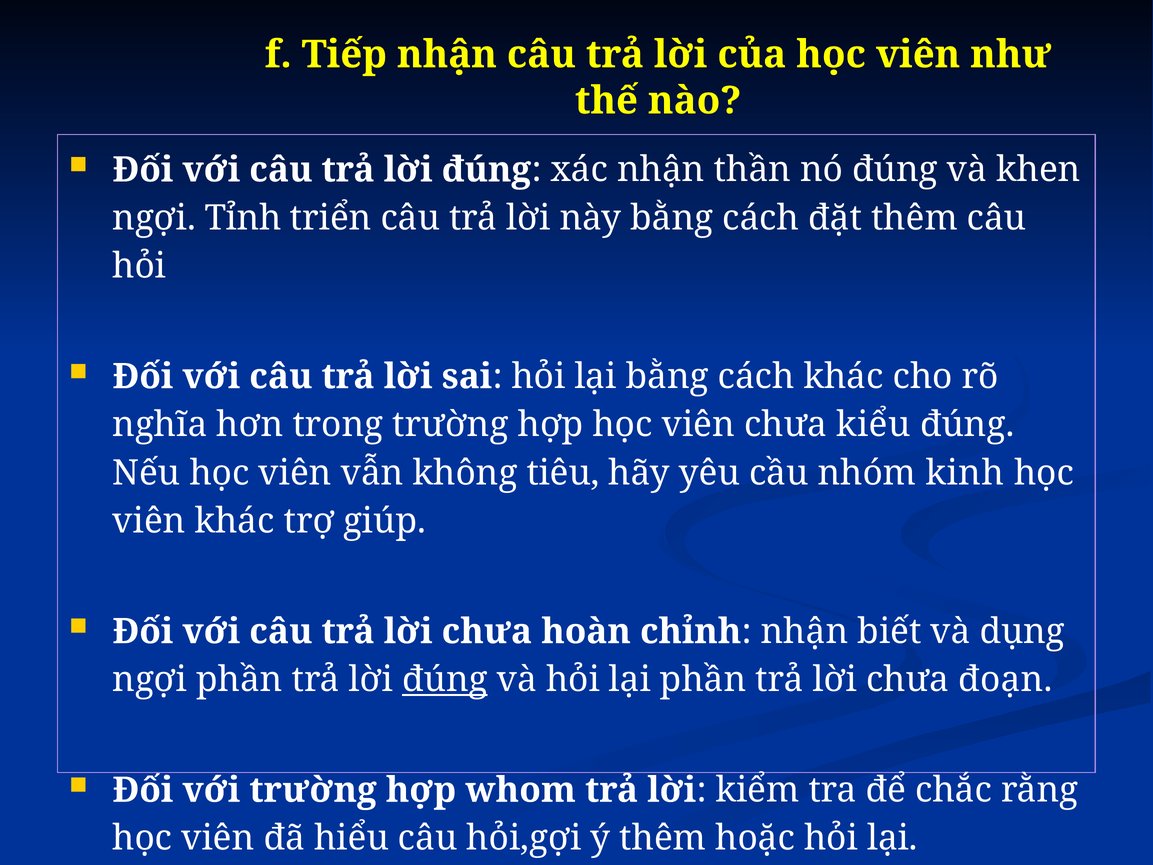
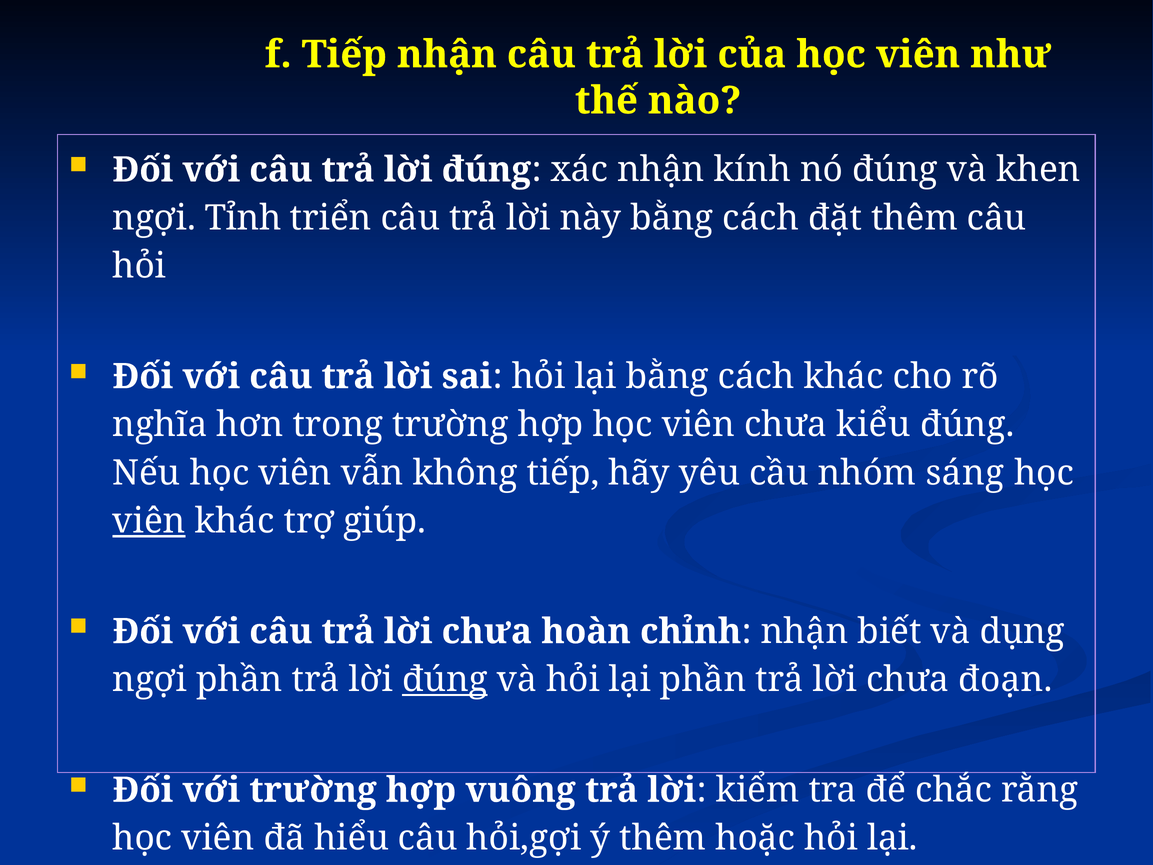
thần: thần -> kính (752, 170)
không tiêu: tiêu -> tiếp (563, 473)
kinh: kinh -> sáng (965, 473)
viên underline: none -> present (149, 521)
whom: whom -> vuông (521, 790)
